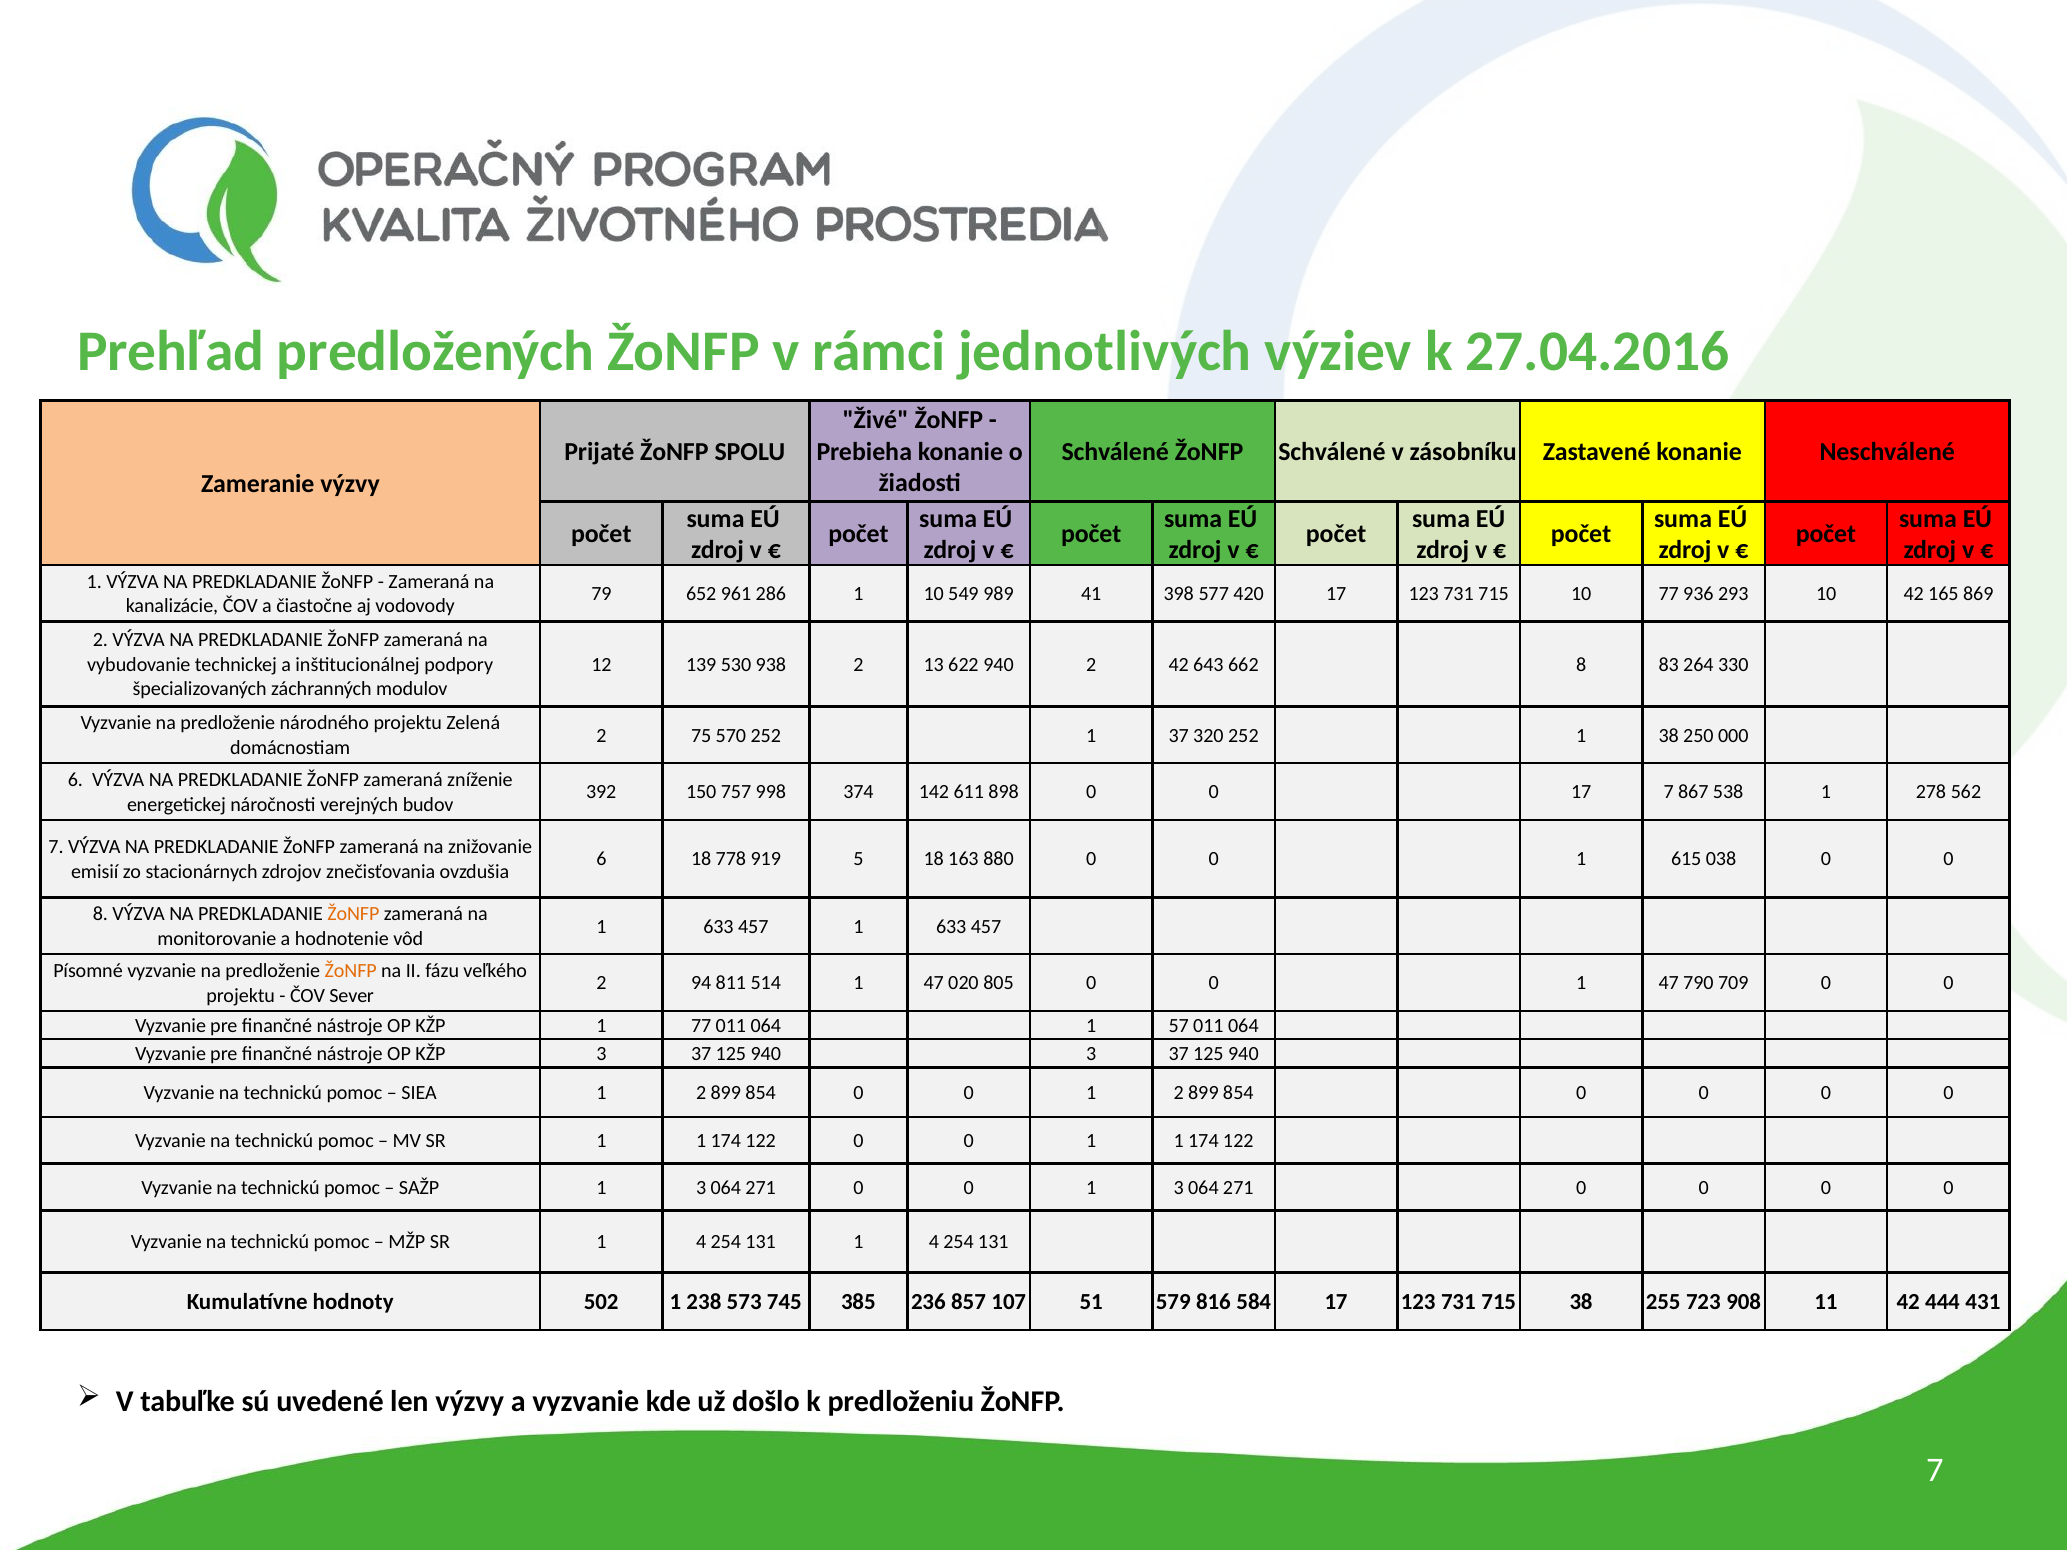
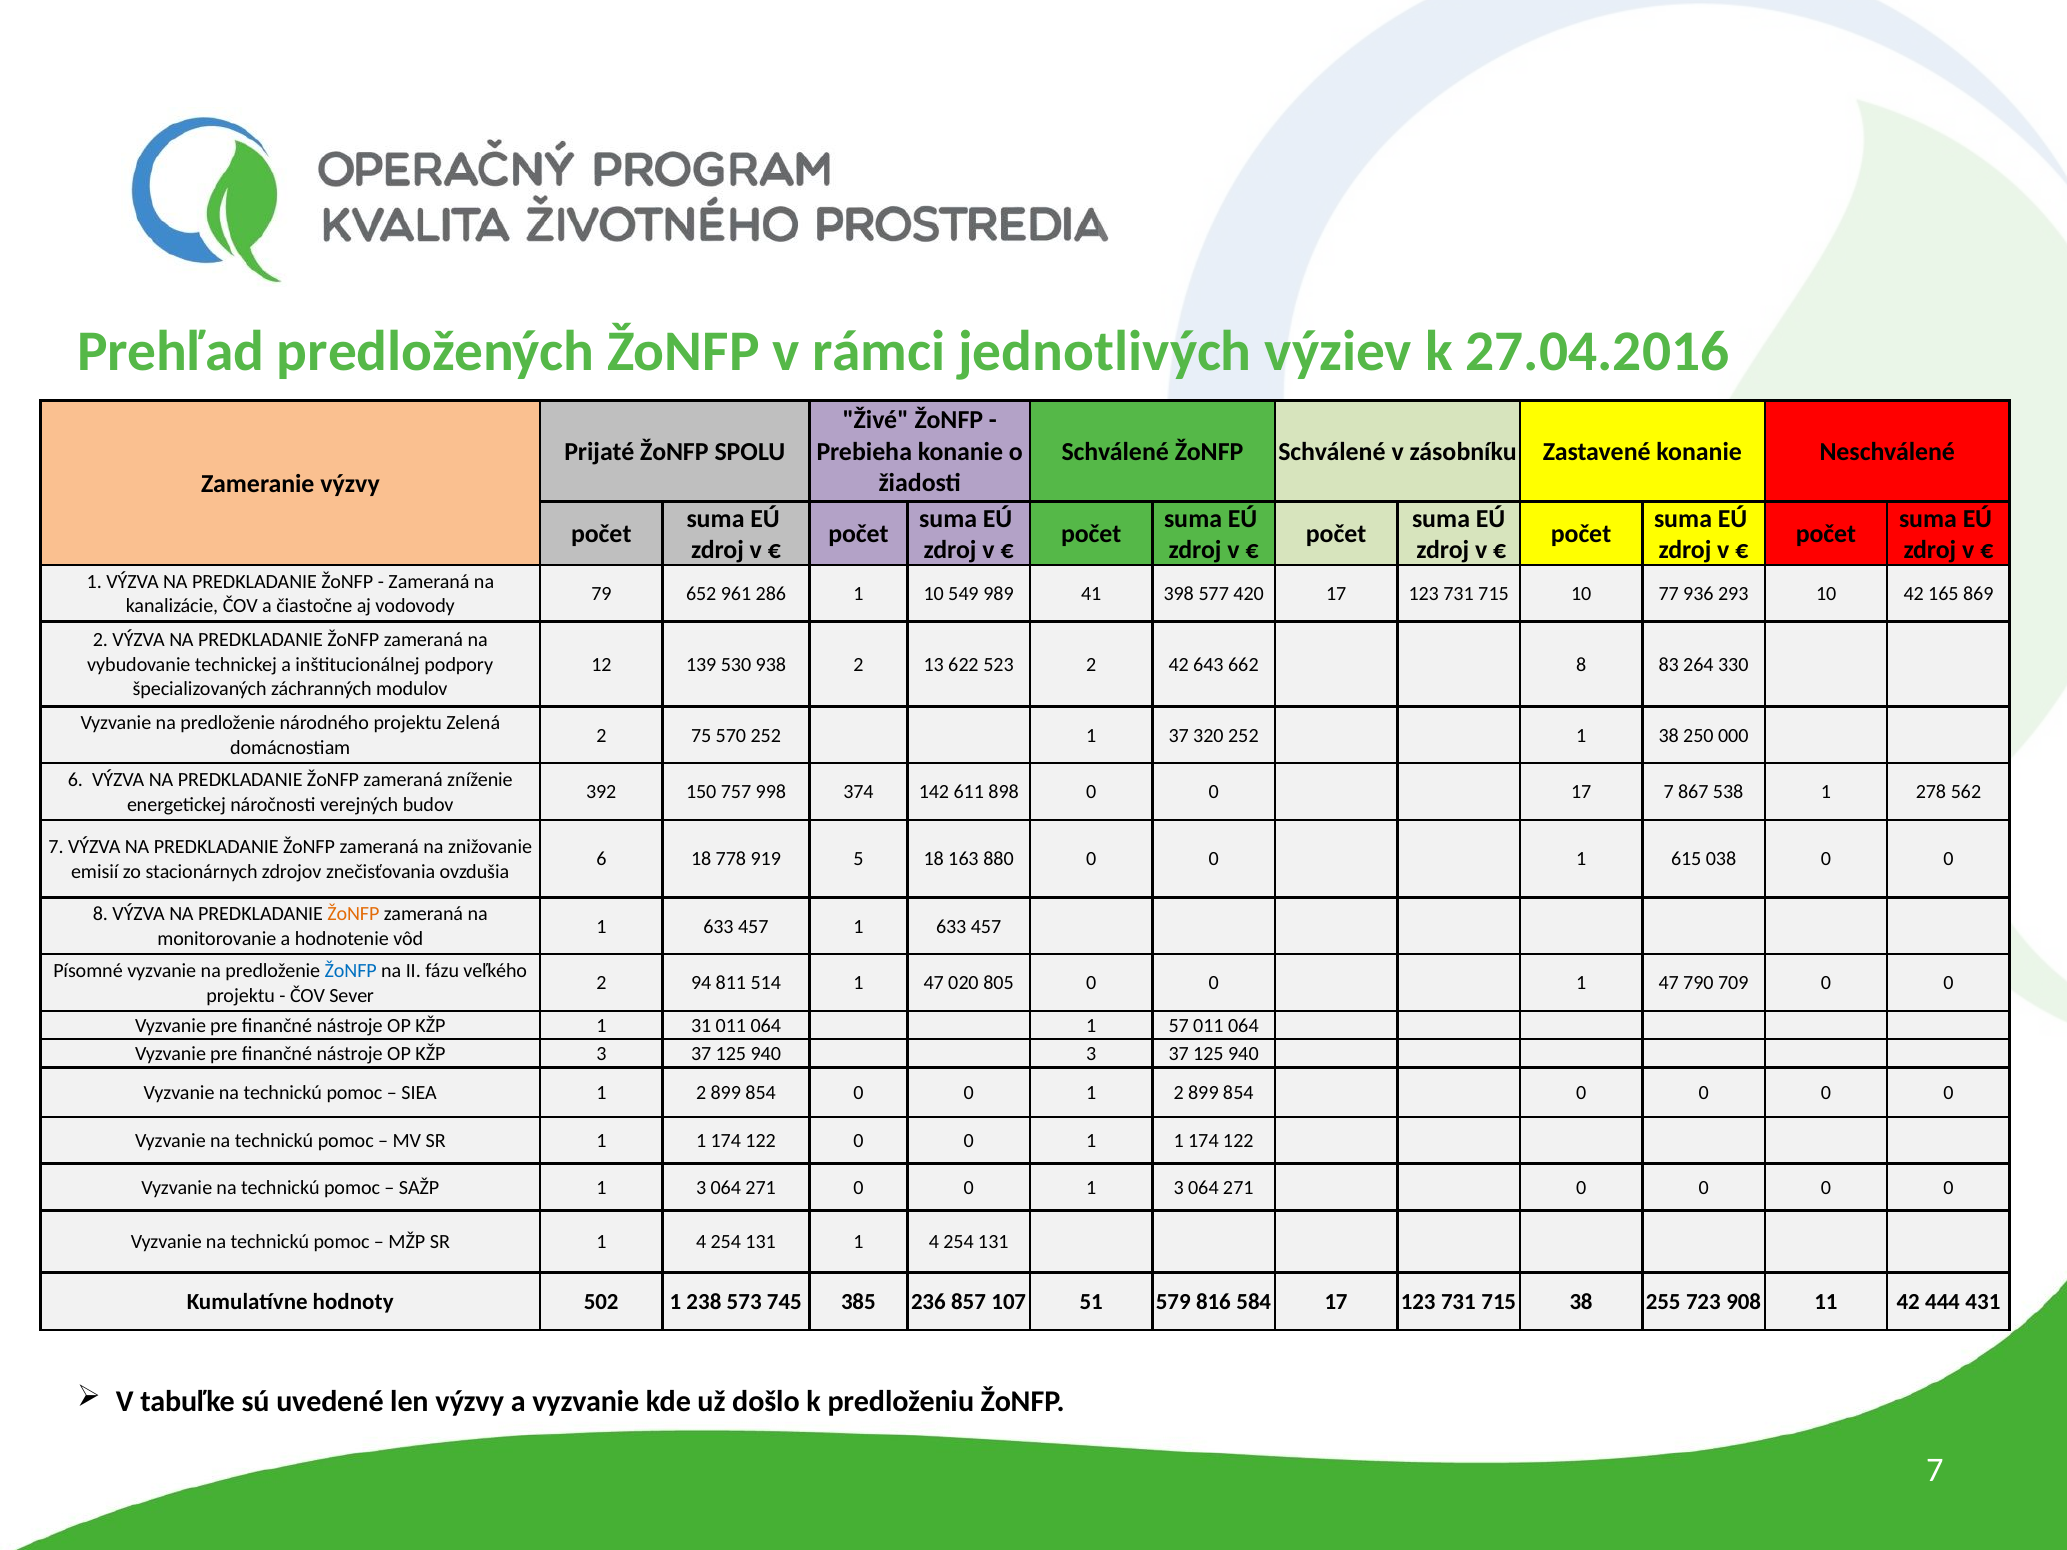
622 940: 940 -> 523 (999, 665)
ŽoNFP colour: orange -> blue (351, 971)
1 77: 77 -> 31 (701, 1026)
